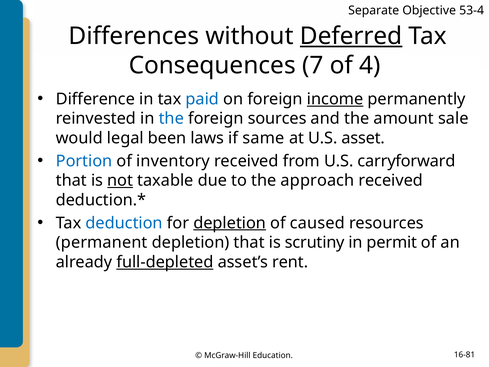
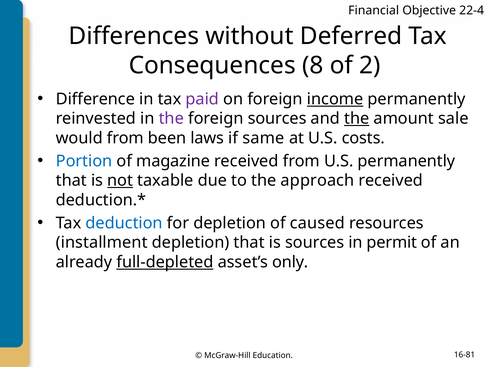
Separate: Separate -> Financial (374, 10)
53-4: 53-4 -> 22-4 (472, 10)
Deferred underline: present -> none (351, 36)
7: 7 -> 8 (313, 65)
4: 4 -> 2 (370, 65)
paid colour: blue -> purple (202, 99)
the colour: blue -> purple (171, 119)
the underline: none -> present (357, 119)
would legal: legal -> from (125, 138)
asset: asset -> costs (363, 138)
inventory: inventory -> magazine (173, 161)
U.S carryforward: carryforward -> permanently (406, 161)
depletion underline: present -> none (230, 223)
permanent: permanent -> installment (102, 242)
is scrutiny: scrutiny -> sources (315, 242)
rent: rent -> only (290, 262)
